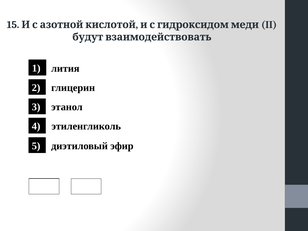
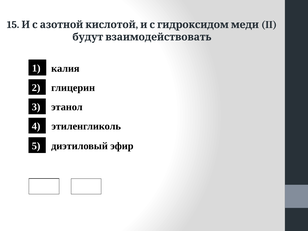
лития: лития -> калия (65, 68)
